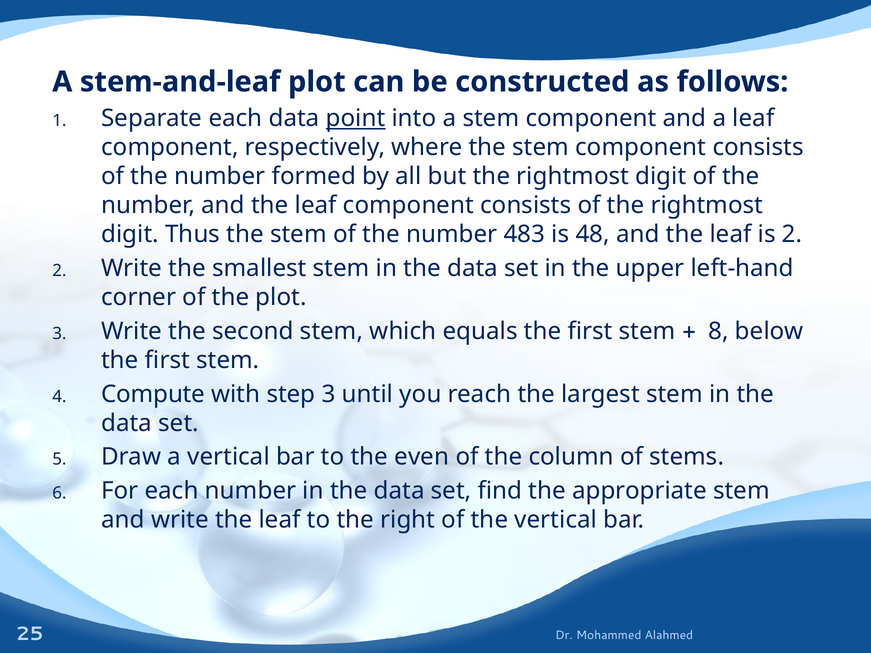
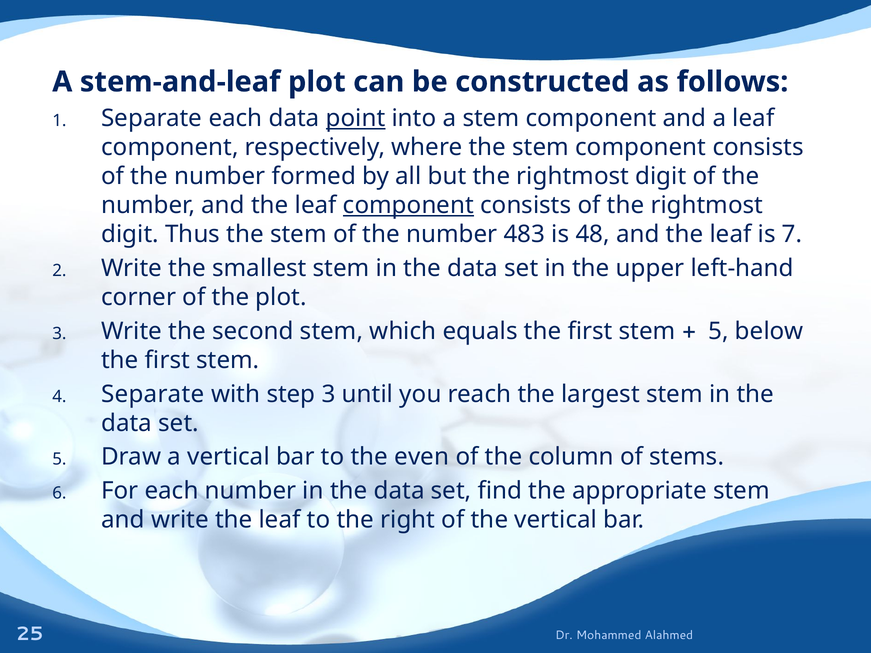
component underline: none -> present (408, 205)
is 2: 2 -> 7 (792, 234)
8: 8 -> 5 (719, 331)
Compute: Compute -> Separate (153, 394)
